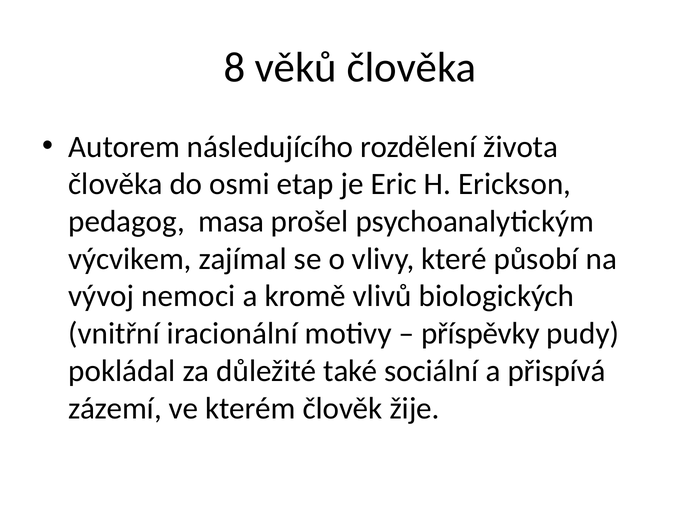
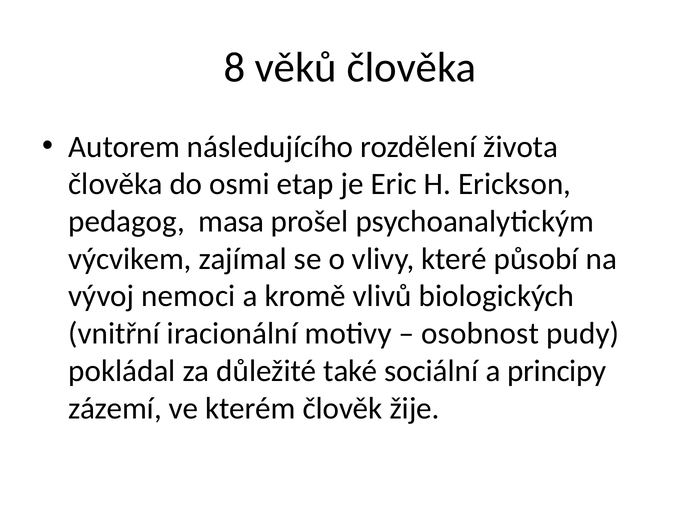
příspěvky: příspěvky -> osobnost (480, 334)
přispívá: přispívá -> principy (557, 371)
